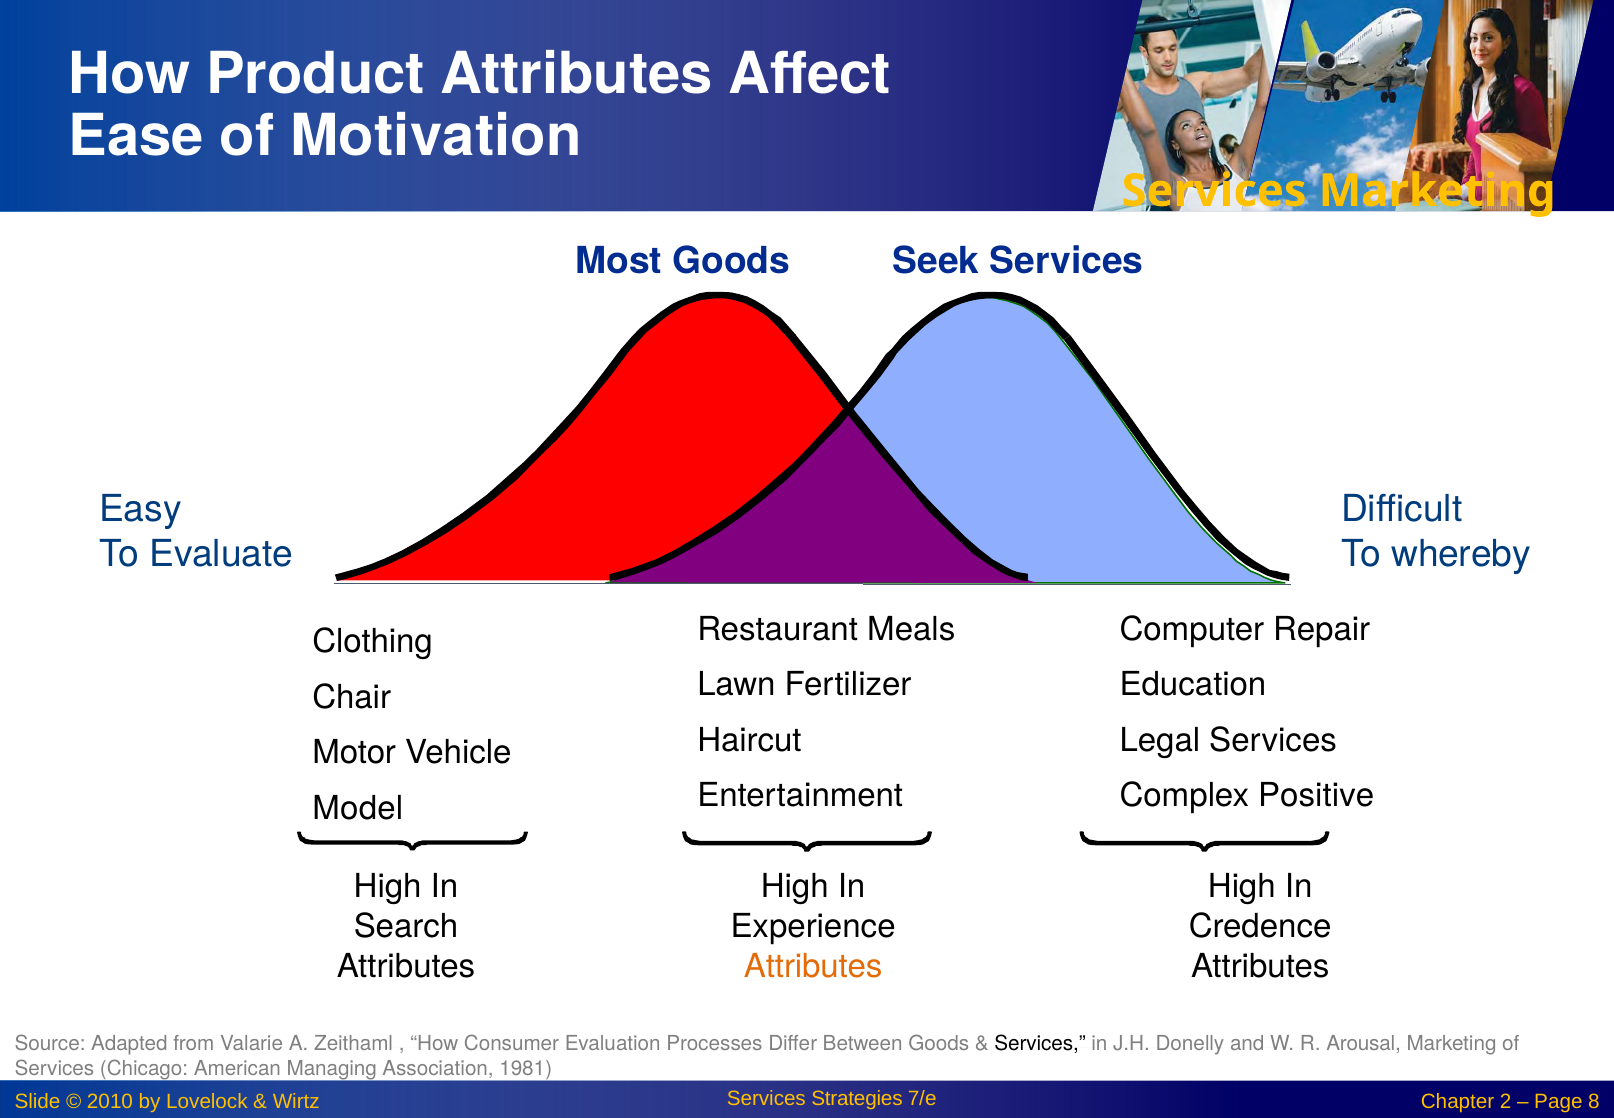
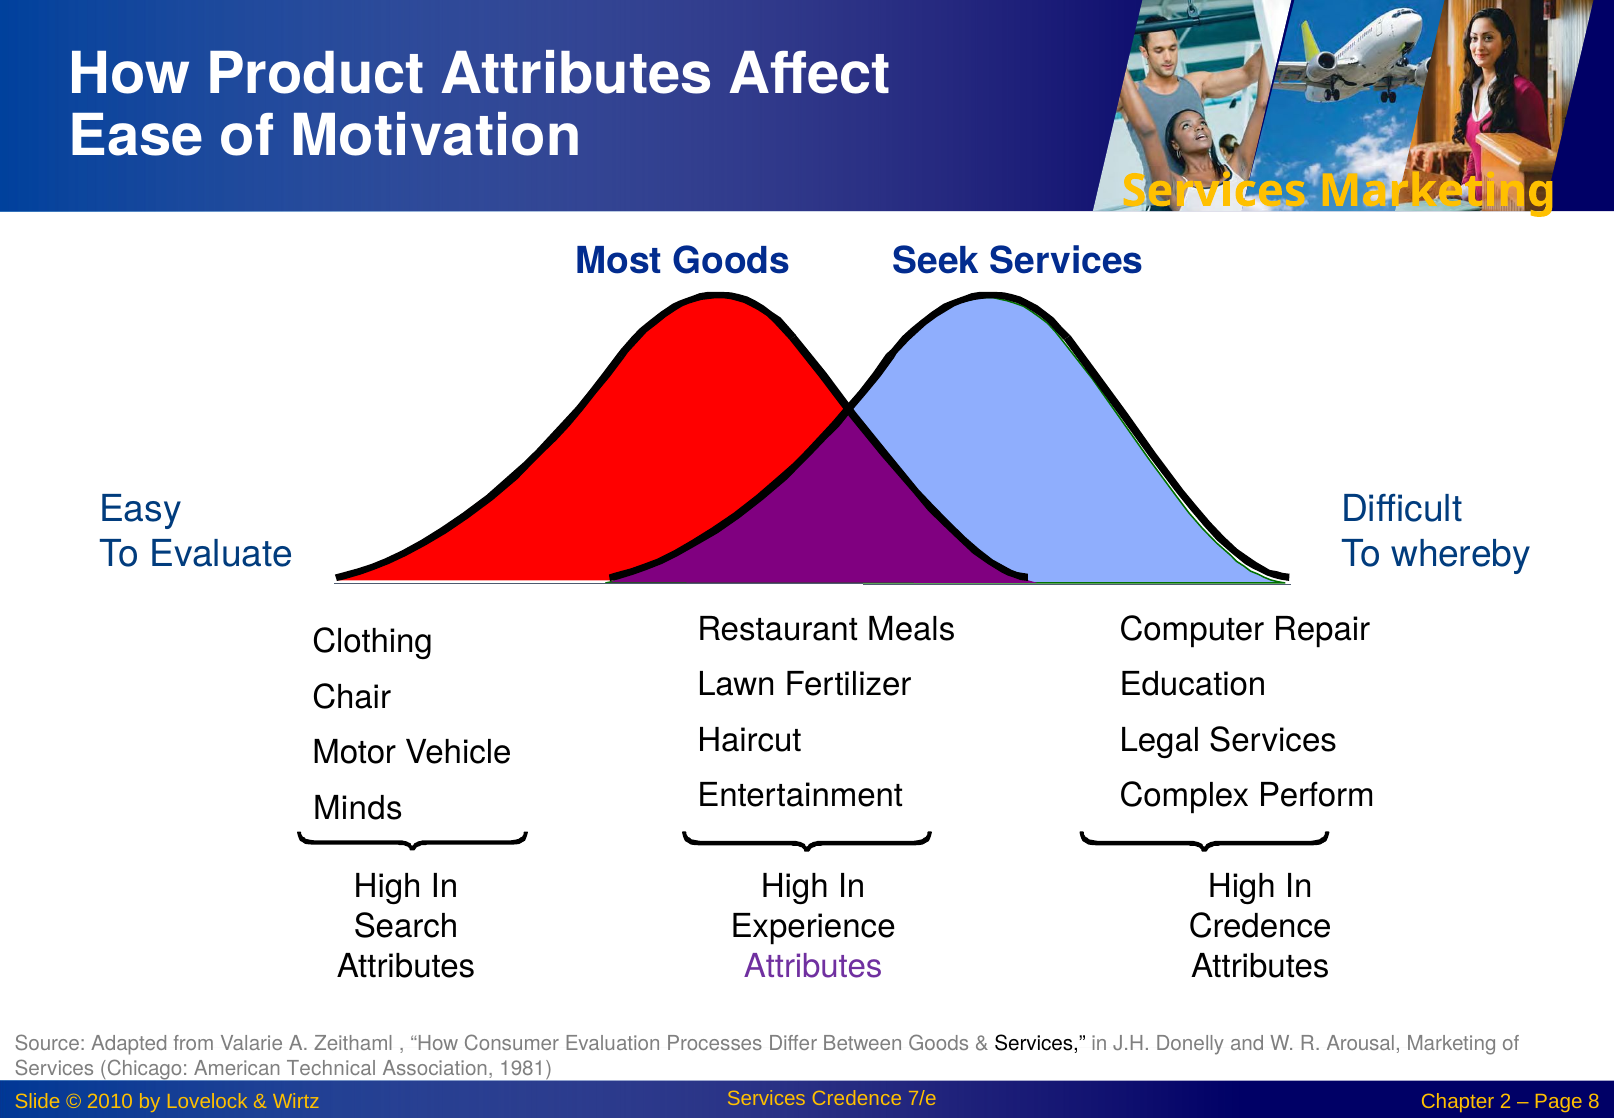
Positive: Positive -> Perform (1316, 796)
Model: Model -> Minds (358, 808)
Attributes colour: orange -> purple (813, 966)
Managing: Managing -> Technical (332, 1068)
Services Strategies: Strategies -> Credence (857, 1099)
